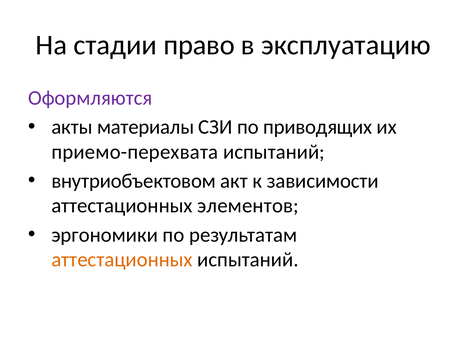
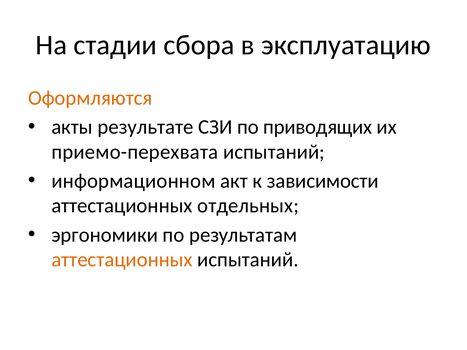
право: право -> сбора (199, 45)
Оформляются colour: purple -> orange (90, 98)
материалы: материалы -> результате (146, 127)
внутриобъектовом: внутриобъектовом -> информационном (133, 181)
элементов: элементов -> отдельных (248, 206)
